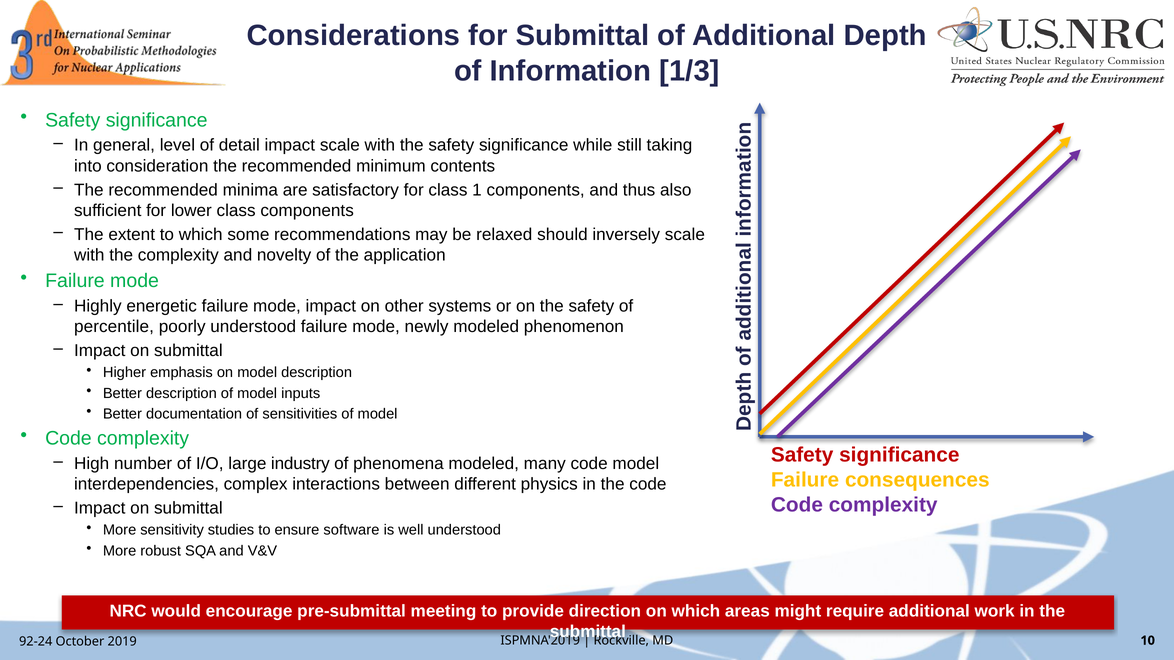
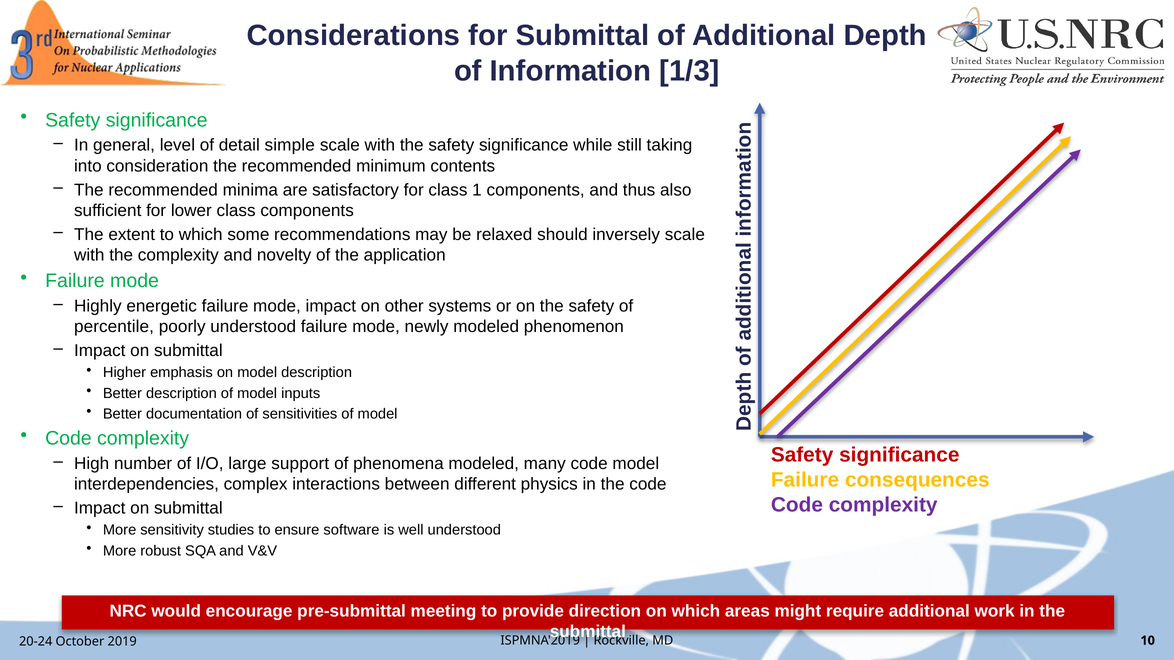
detail impact: impact -> simple (290, 145)
industry: industry -> support (300, 464)
92-24: 92-24 -> 20-24 (36, 642)
